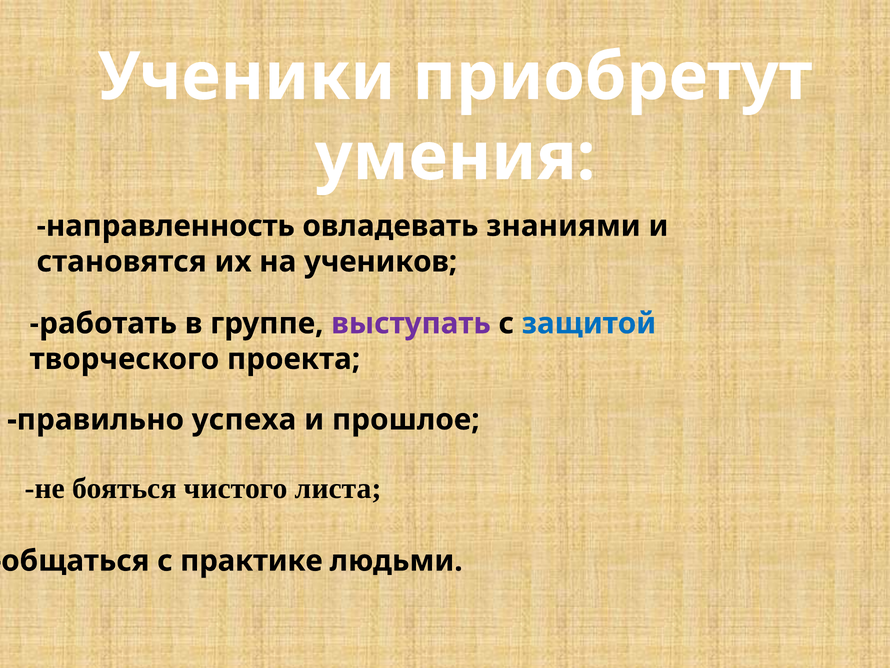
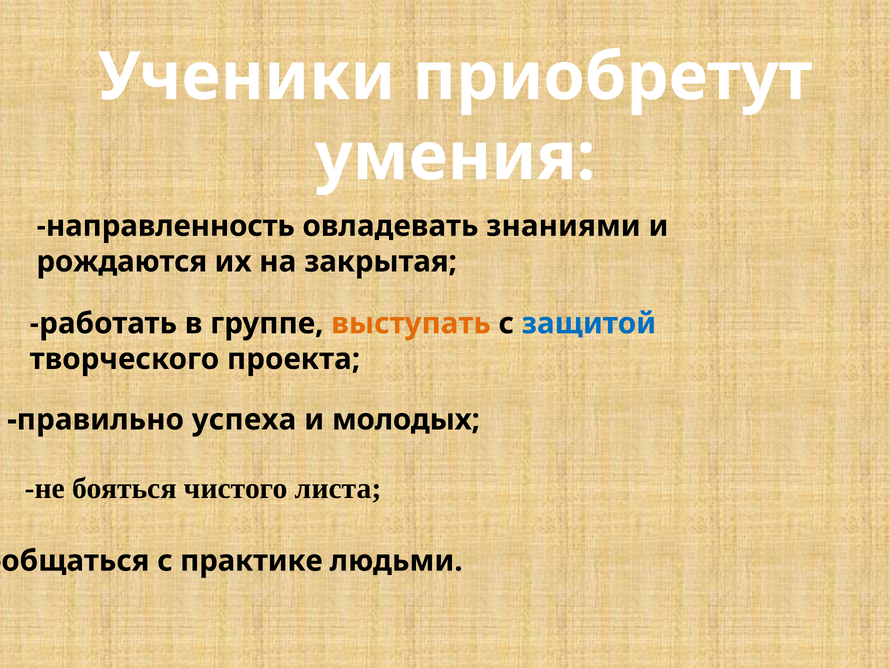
становятся: становятся -> рождаются (122, 261)
учеников: учеников -> закрытая (381, 261)
выступать colour: purple -> orange (411, 323)
прошлое: прошлое -> молодых (406, 419)
